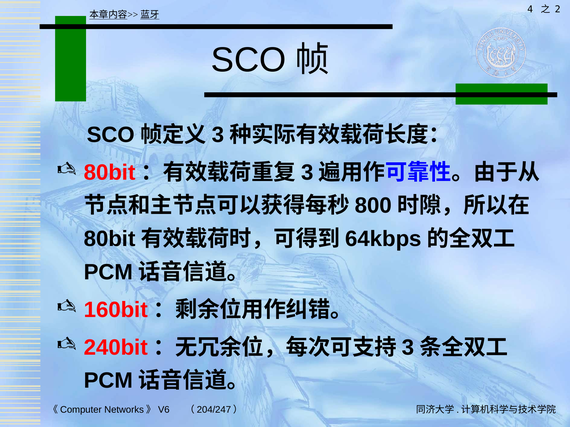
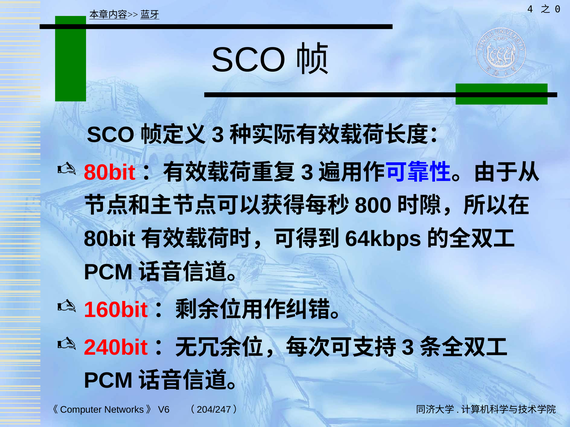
2: 2 -> 0 (558, 9)
